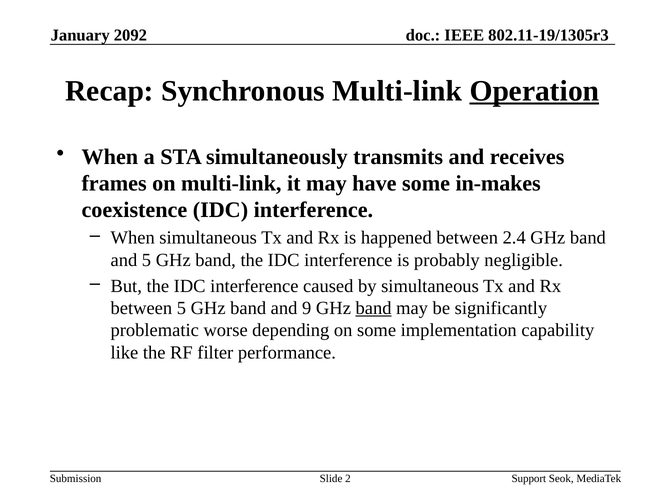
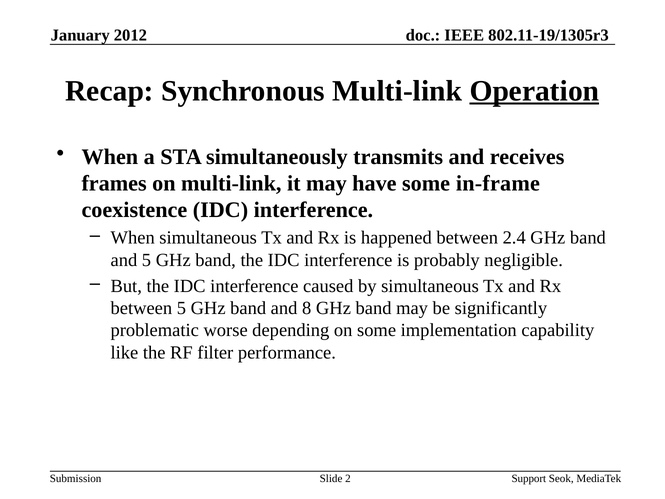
2092: 2092 -> 2012 (130, 35)
in-makes: in-makes -> in-frame (498, 183)
9: 9 -> 8 (307, 308)
band underline: present -> none (374, 308)
